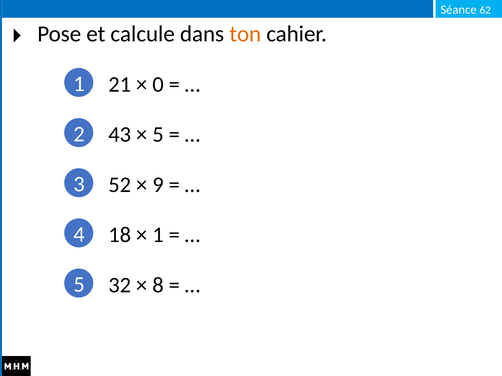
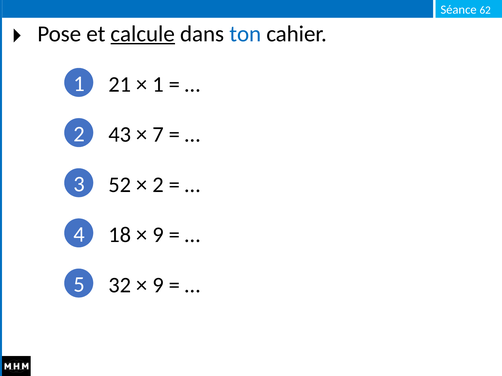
calcule underline: none -> present (143, 34)
ton colour: orange -> blue (245, 34)
0: 0 -> 1 (158, 84)
5: 5 -> 7 (158, 135)
9: 9 -> 2 (158, 185)
1: 1 -> 9 (158, 235)
8: 8 -> 9 (158, 285)
